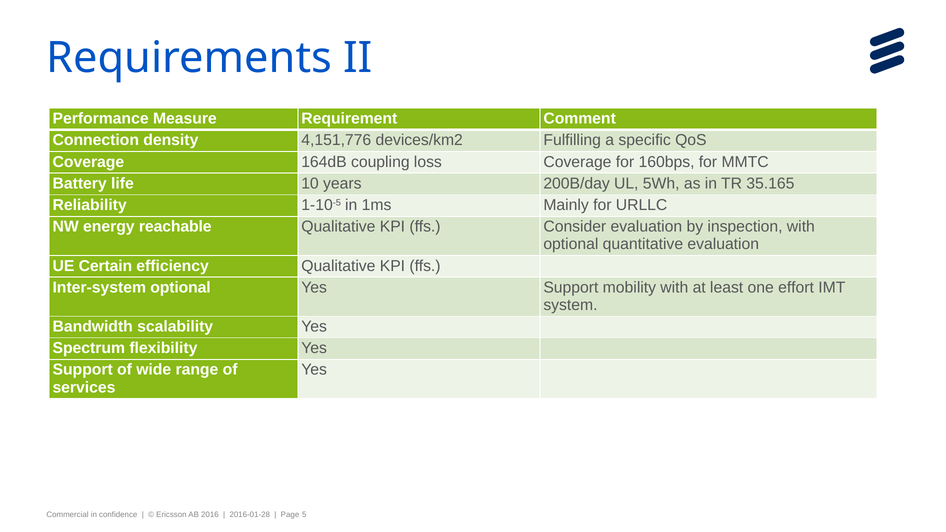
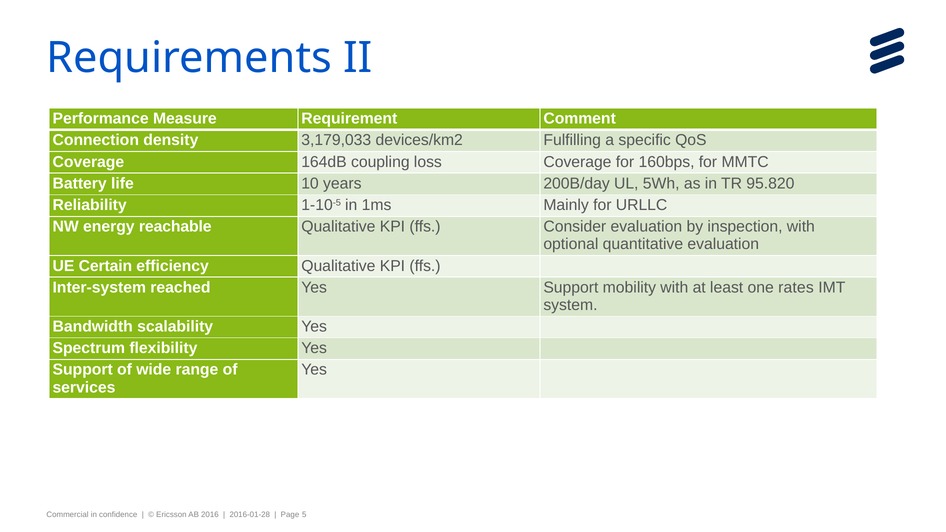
4,151,776: 4,151,776 -> 3,179,033 (336, 140)
35.165: 35.165 -> 95.820 (770, 184)
Inter-system optional: optional -> reached (180, 288)
effort: effort -> rates (796, 288)
